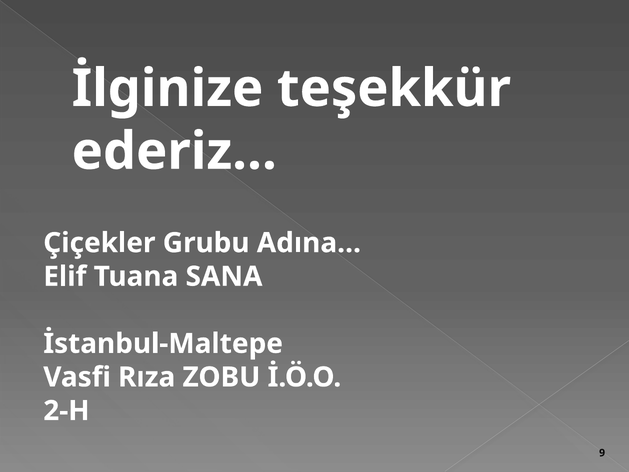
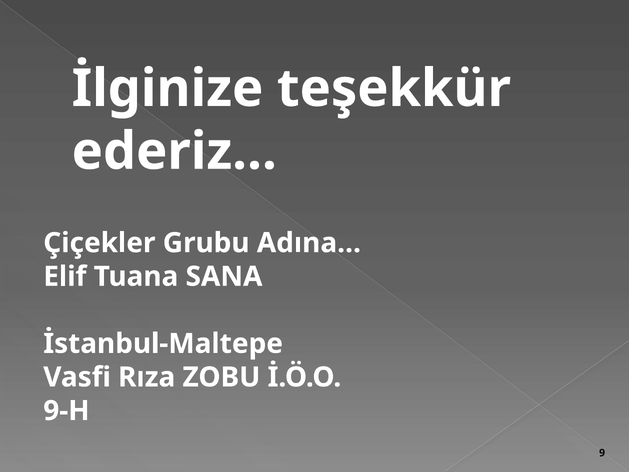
2-H: 2-H -> 9-H (66, 411)
